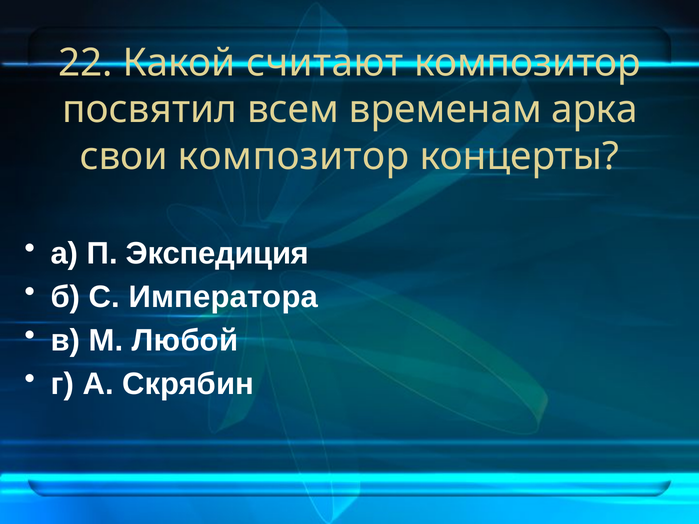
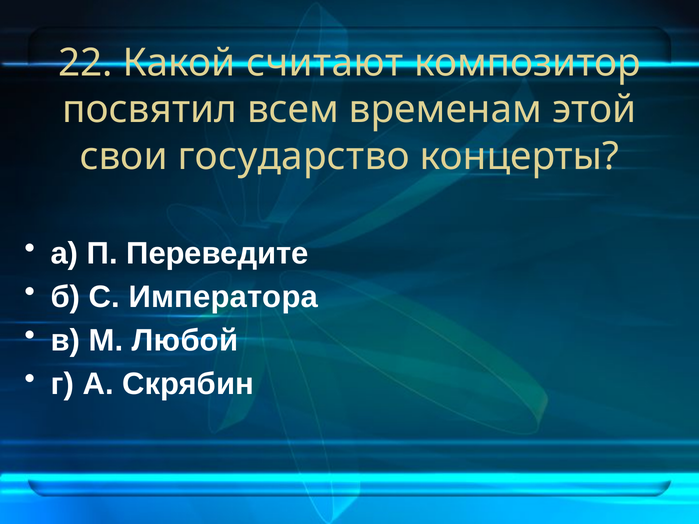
арка: арка -> этой (594, 110)
свои композитор: композитор -> государство (294, 156)
Экспедиция: Экспедиция -> Переведите (217, 254)
